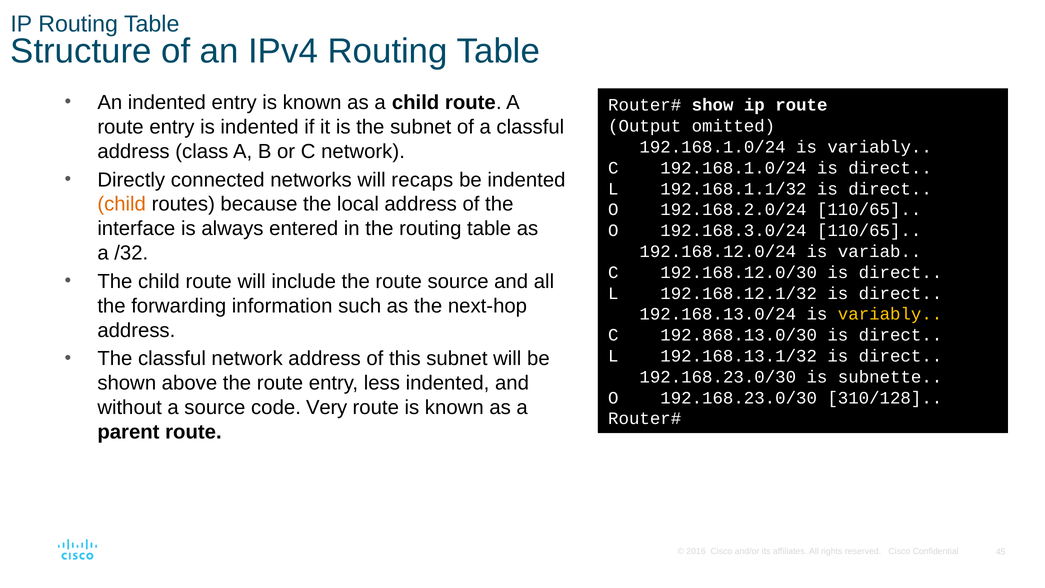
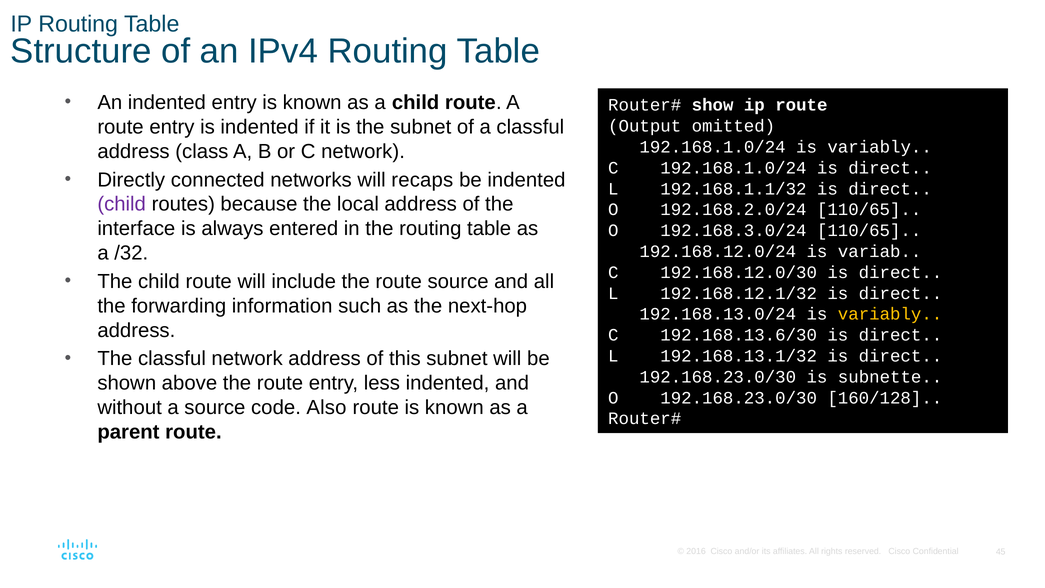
child colour: orange -> purple (122, 204)
192.868.13.0/30: 192.868.13.0/30 -> 192.168.13.6/30 (739, 335)
310/128: 310/128 -> 160/128 (885, 398)
Very: Very -> Also (326, 407)
